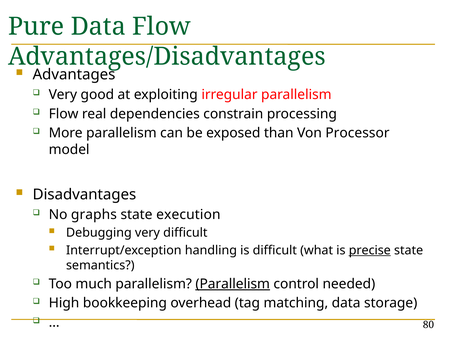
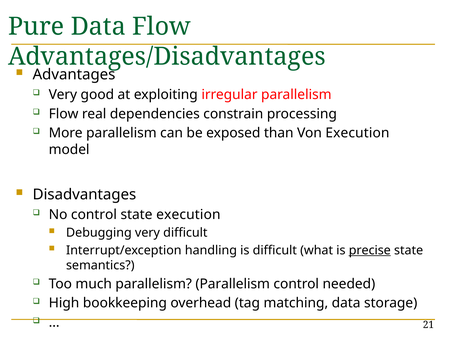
Von Processor: Processor -> Execution (357, 133)
No graphs: graphs -> control (94, 214)
Parallelism underline: present -> none (233, 283)
80: 80 -> 21 (428, 324)
